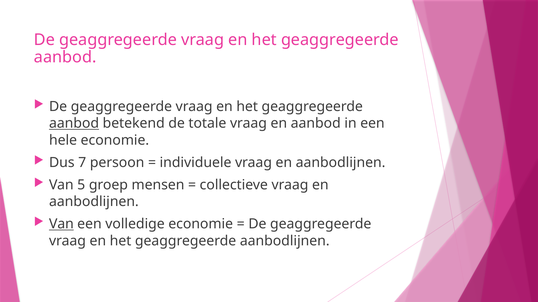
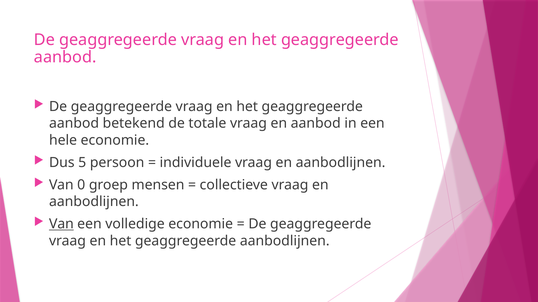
aanbod underline: present -> none (74, 124)
7: 7 -> 5 (82, 163)
5: 5 -> 0 (81, 185)
